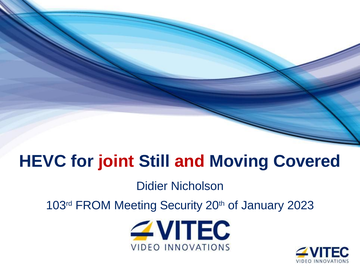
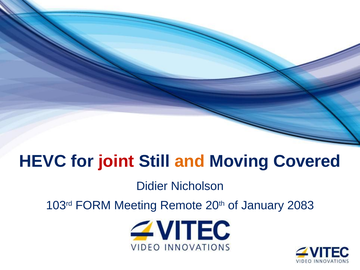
and colour: red -> orange (190, 161)
FROM: FROM -> FORM (93, 205)
Security: Security -> Remote (181, 205)
2023: 2023 -> 2083 (301, 205)
